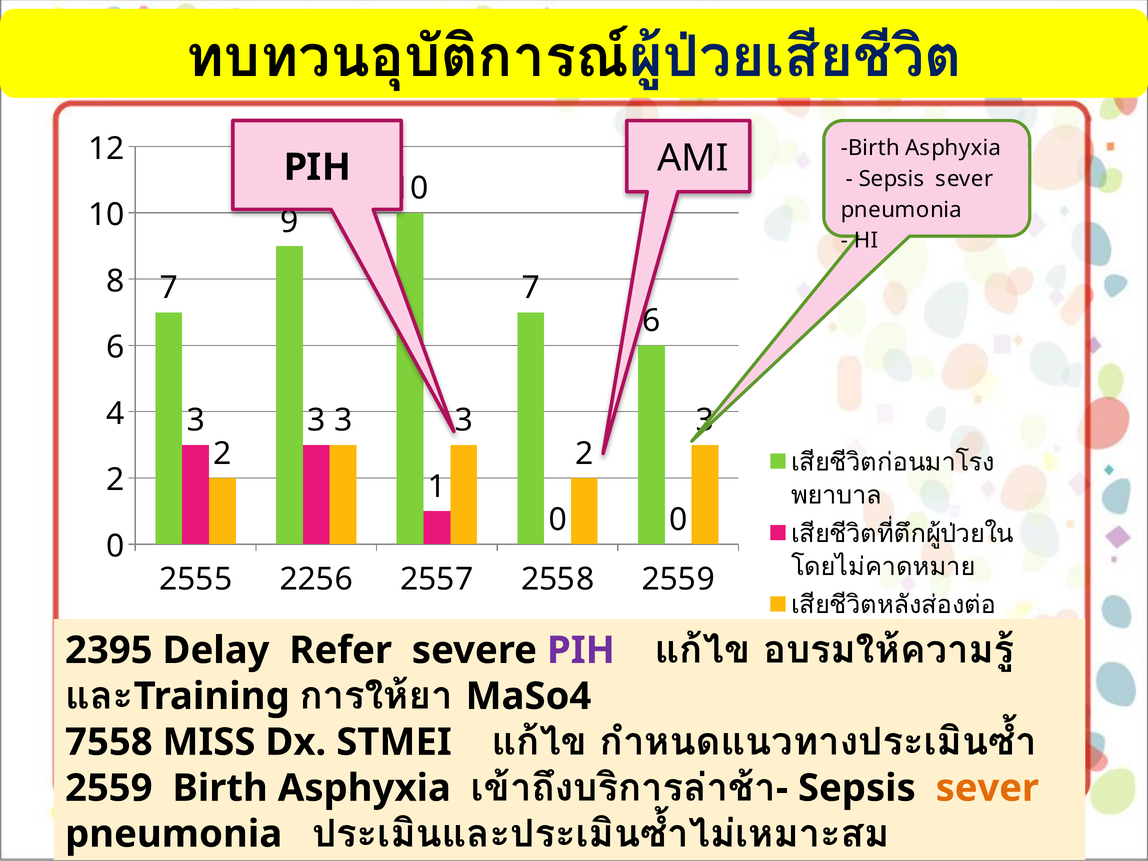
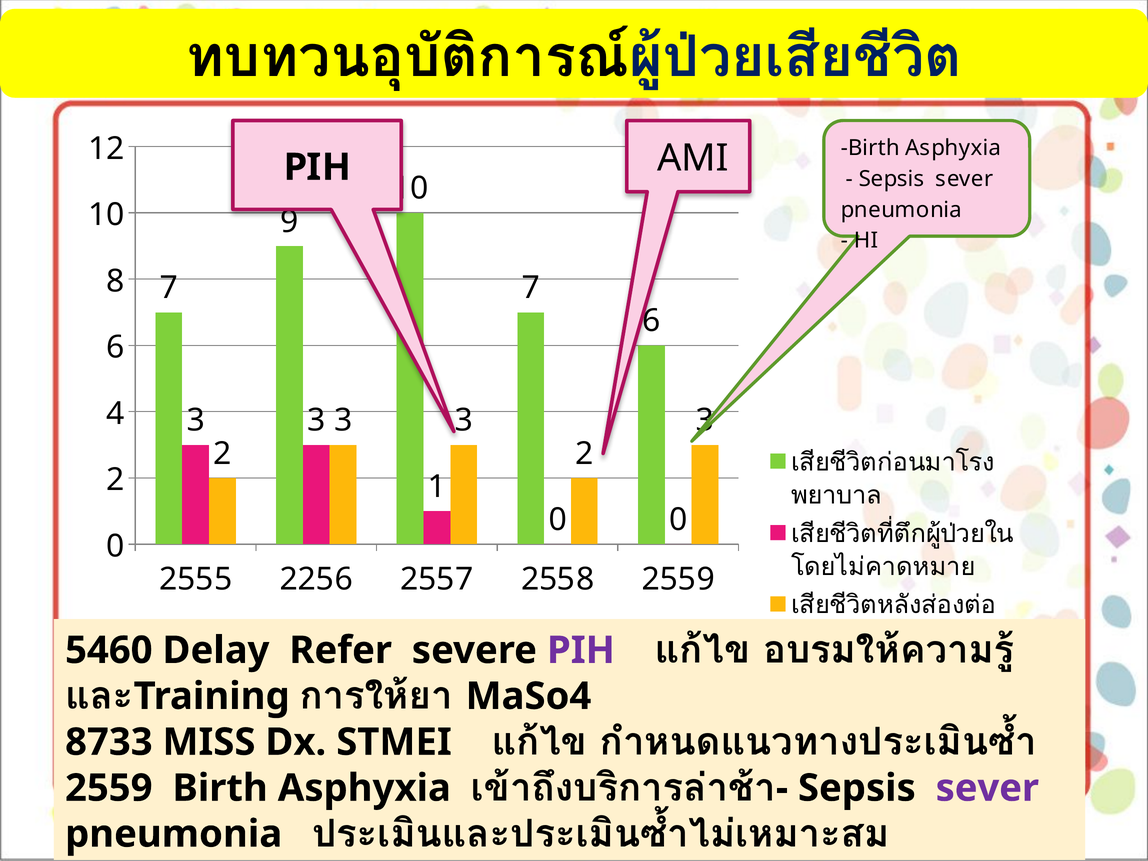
2395: 2395 -> 5460 (109, 650)
7558: 7558 -> 8733 (109, 742)
sever colour: orange -> purple (987, 788)
